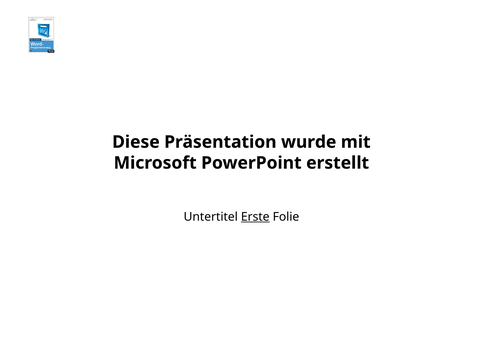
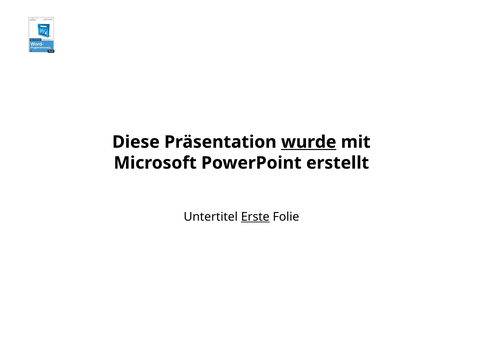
wurde underline: none -> present (309, 142)
